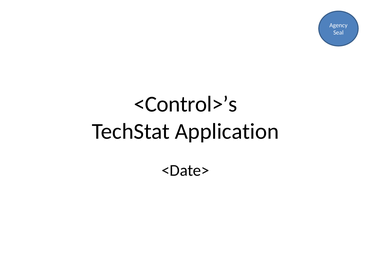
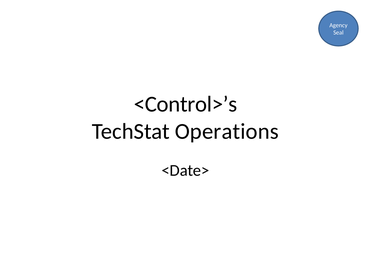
Application: Application -> Operations (227, 131)
